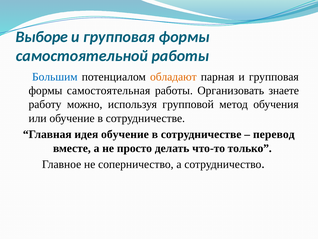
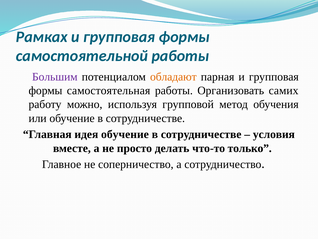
Выборе: Выборе -> Рамках (42, 37)
Большим colour: blue -> purple (55, 77)
знаете: знаете -> самих (284, 90)
перевод: перевод -> условия (274, 134)
